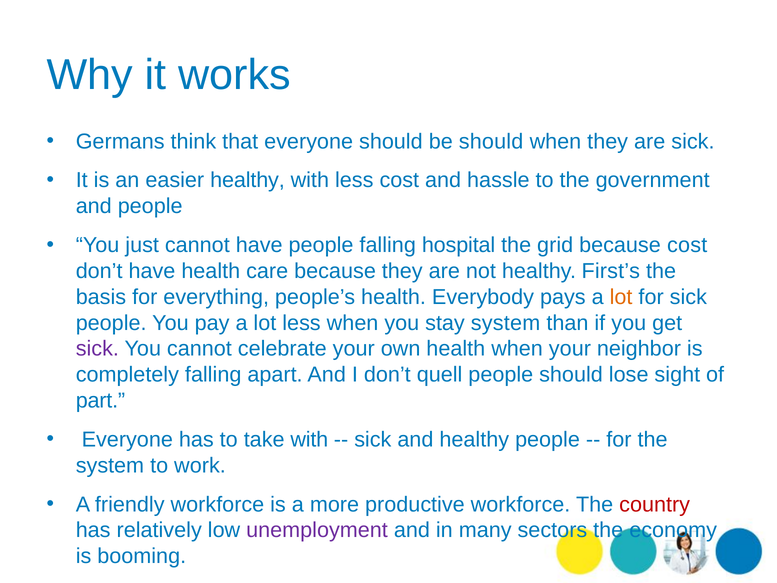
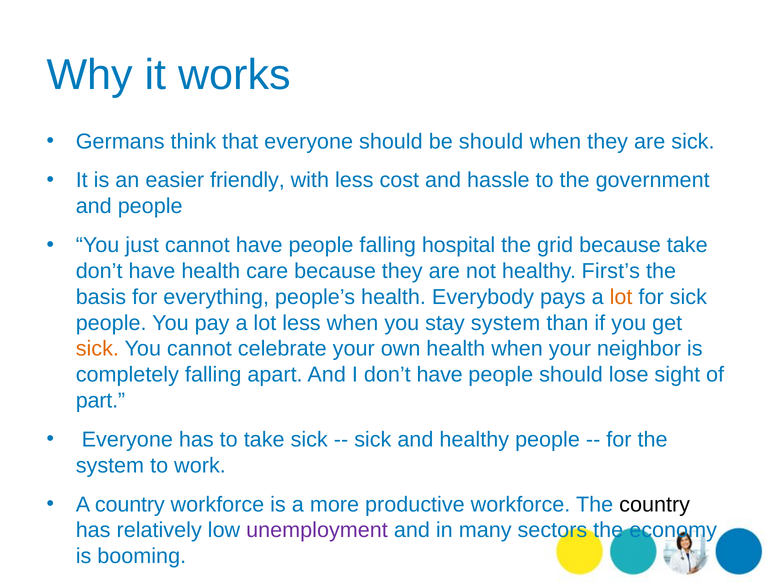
easier healthy: healthy -> friendly (247, 180)
because cost: cost -> take (687, 245)
sick colour: purple -> orange (97, 349)
I don’t quell: quell -> have (440, 375)
take with: with -> sick (309, 439)
A friendly: friendly -> country (130, 504)
country colour: red -> black (655, 504)
